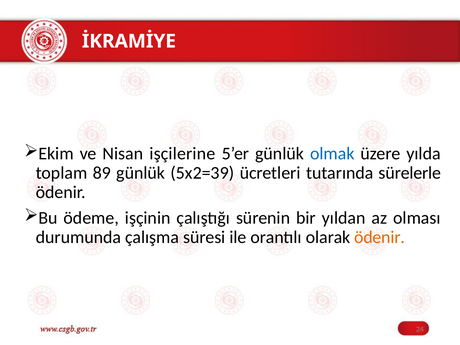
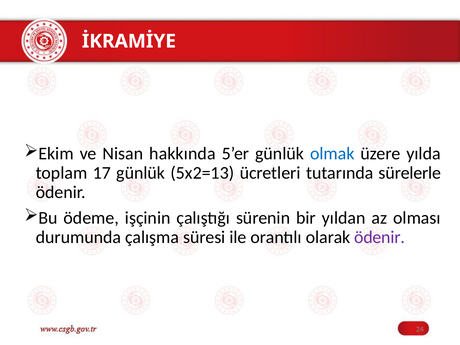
işçilerine: işçilerine -> hakkında (182, 154)
89: 89 -> 17 (102, 173)
5x2=39: 5x2=39 -> 5x2=13 (202, 173)
ödenir colour: orange -> purple (380, 237)
